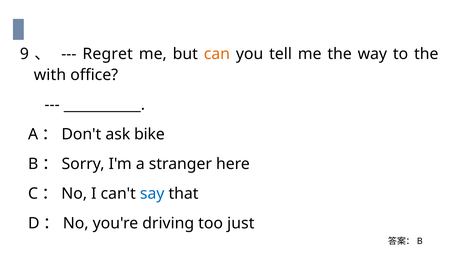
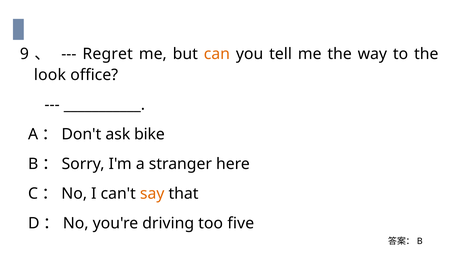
with: with -> look (50, 75)
say colour: blue -> orange (152, 194)
just: just -> five (241, 223)
